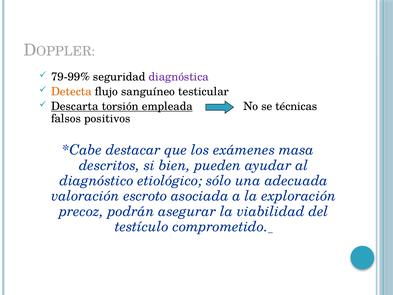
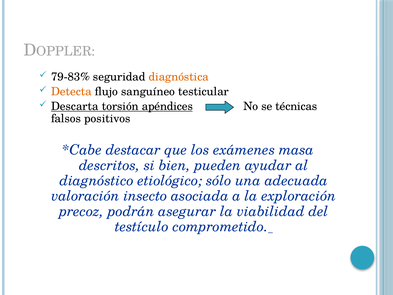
79-99%: 79-99% -> 79-83% (70, 77)
diagnóstica colour: purple -> orange (179, 77)
empleada: empleada -> apéndices (167, 106)
escroto: escroto -> insecto (145, 196)
